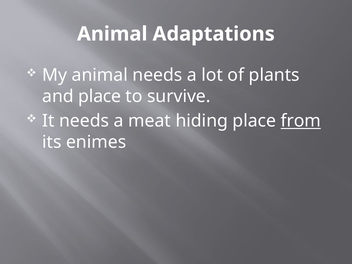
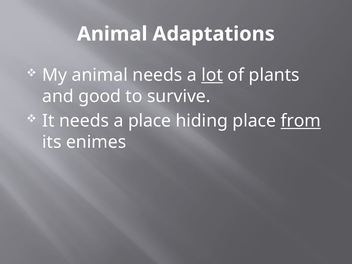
lot underline: none -> present (212, 75)
and place: place -> good (100, 96)
a meat: meat -> place (150, 121)
